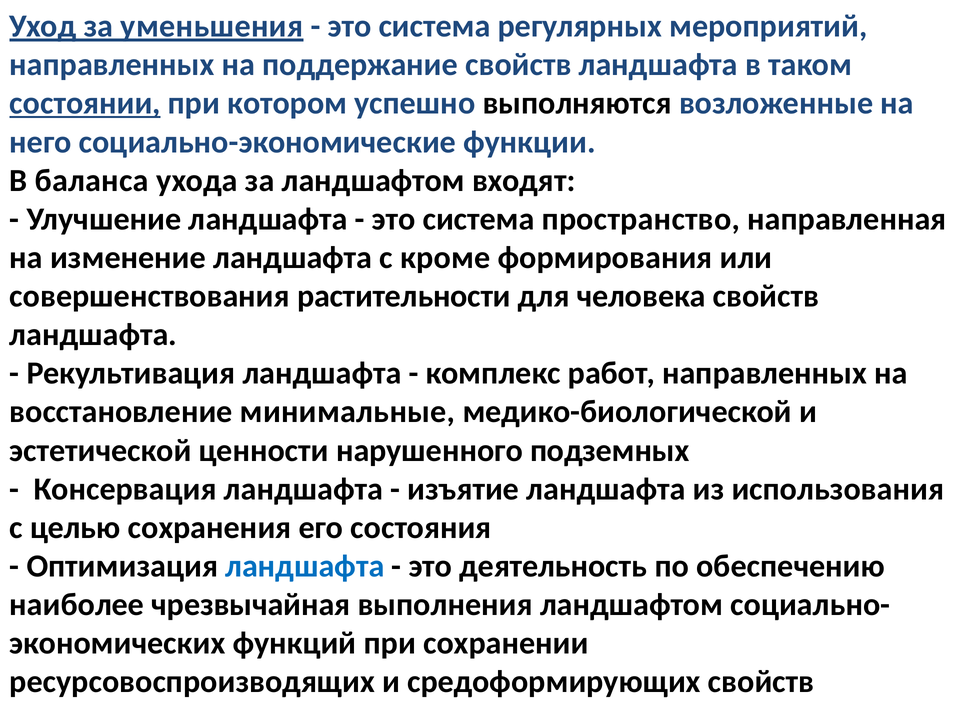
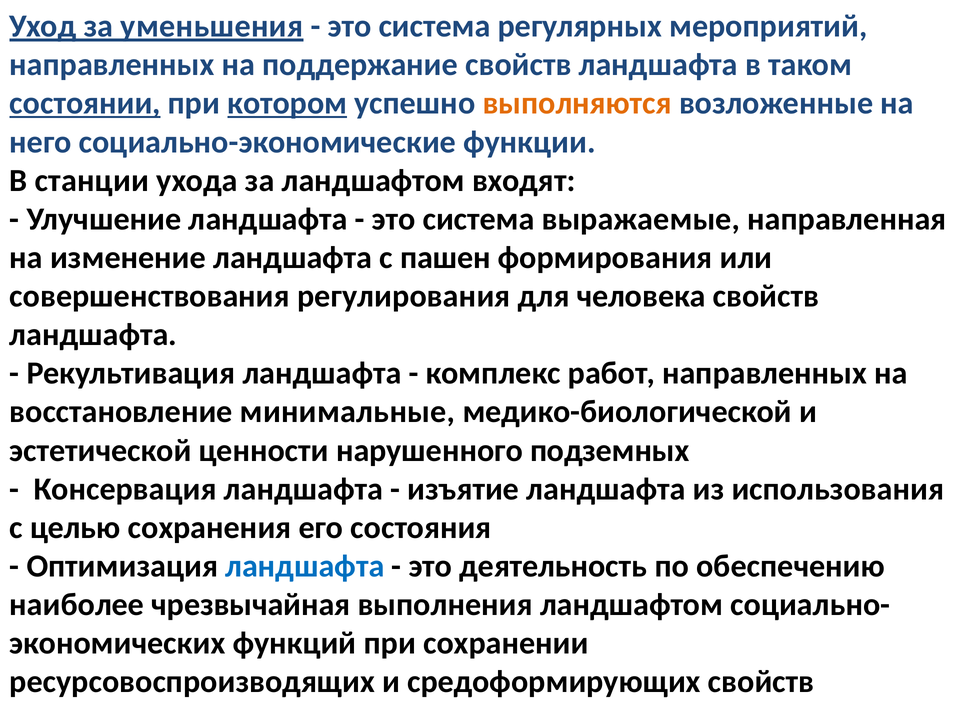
котором underline: none -> present (287, 103)
выполняются colour: black -> orange (577, 103)
баланса: баланса -> станции (92, 180)
пространство: пространство -> выражаемые (641, 219)
кроме: кроме -> пашен (445, 258)
растительности: растительности -> регулирования (404, 296)
